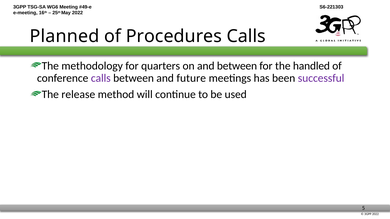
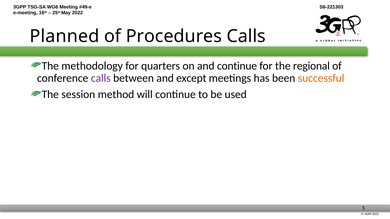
and between: between -> continue (237, 66)
handled: handled -> regional (311, 66)
future: future -> except (191, 78)
successful colour: purple -> orange (321, 78)
release: release -> session (78, 95)
